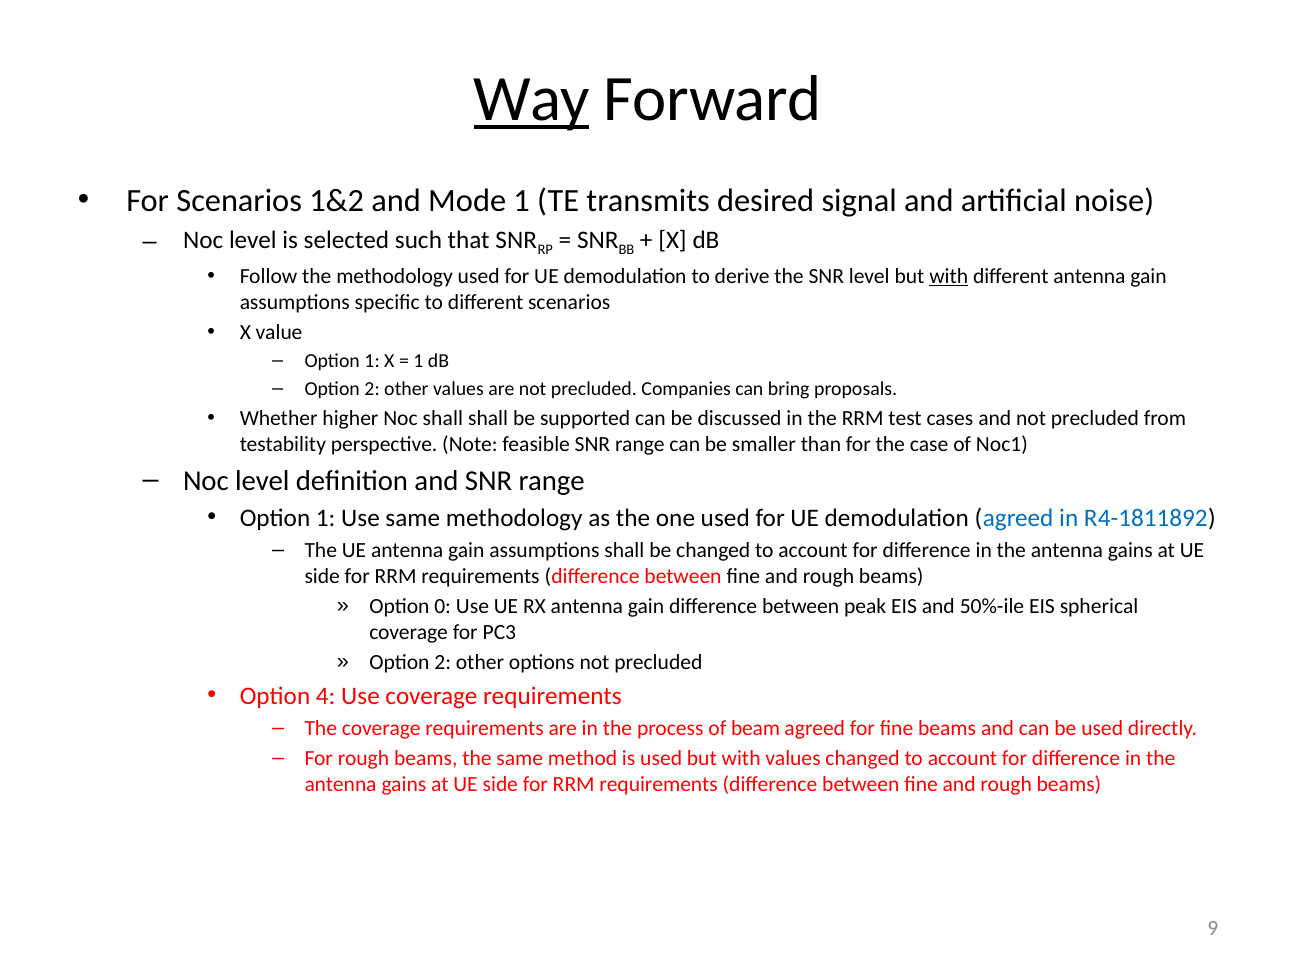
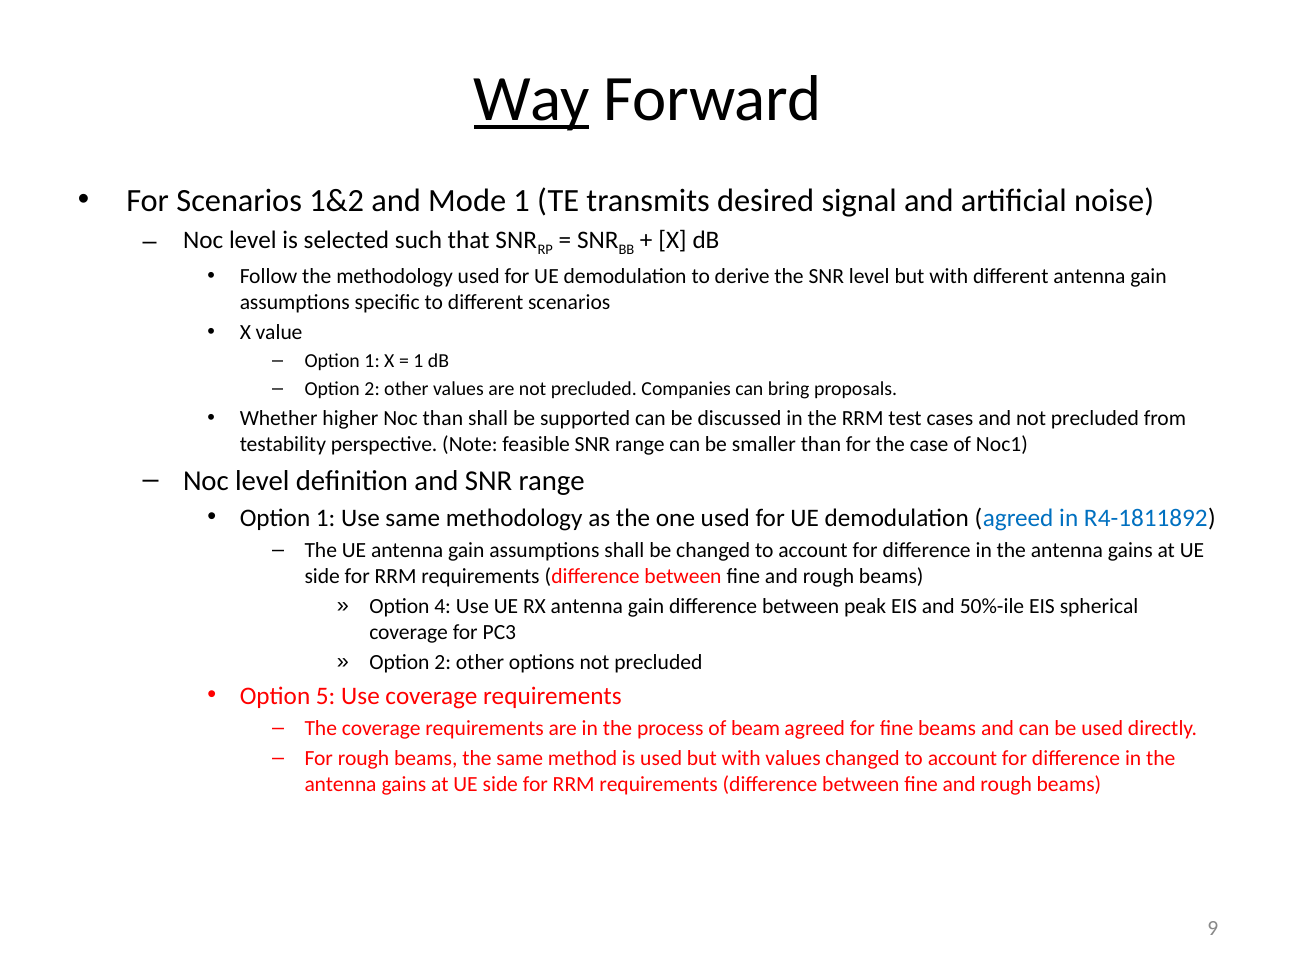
with underline: present -> none (949, 276)
Noc shall: shall -> than (443, 418)
0: 0 -> 4 (443, 606)
4: 4 -> 5 (326, 696)
